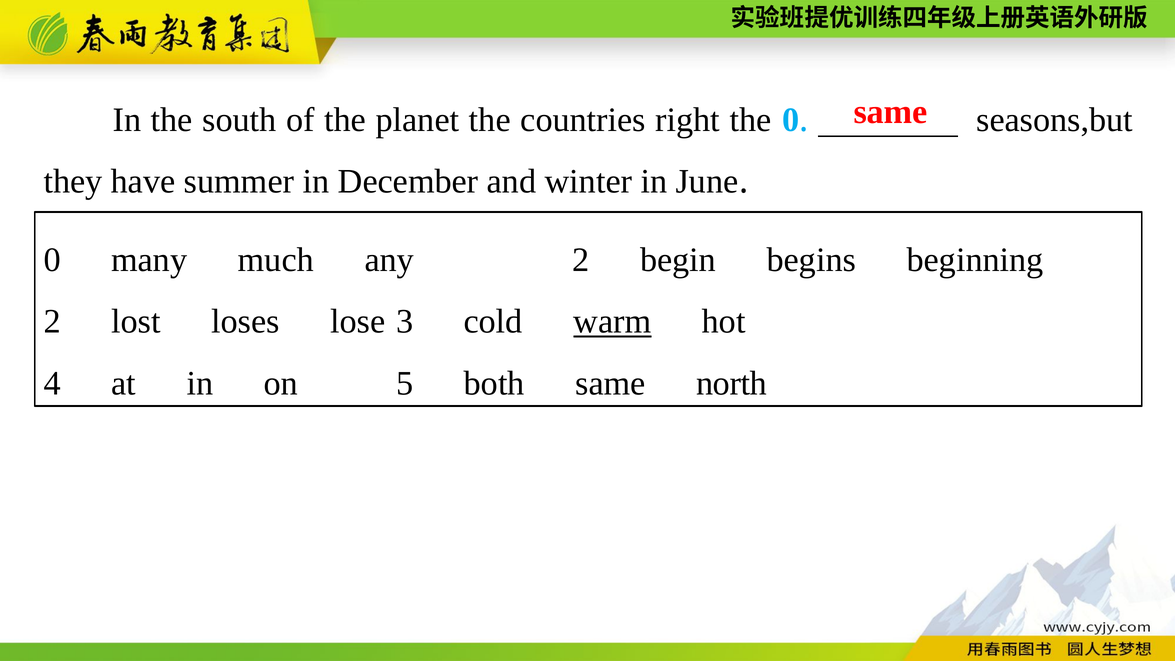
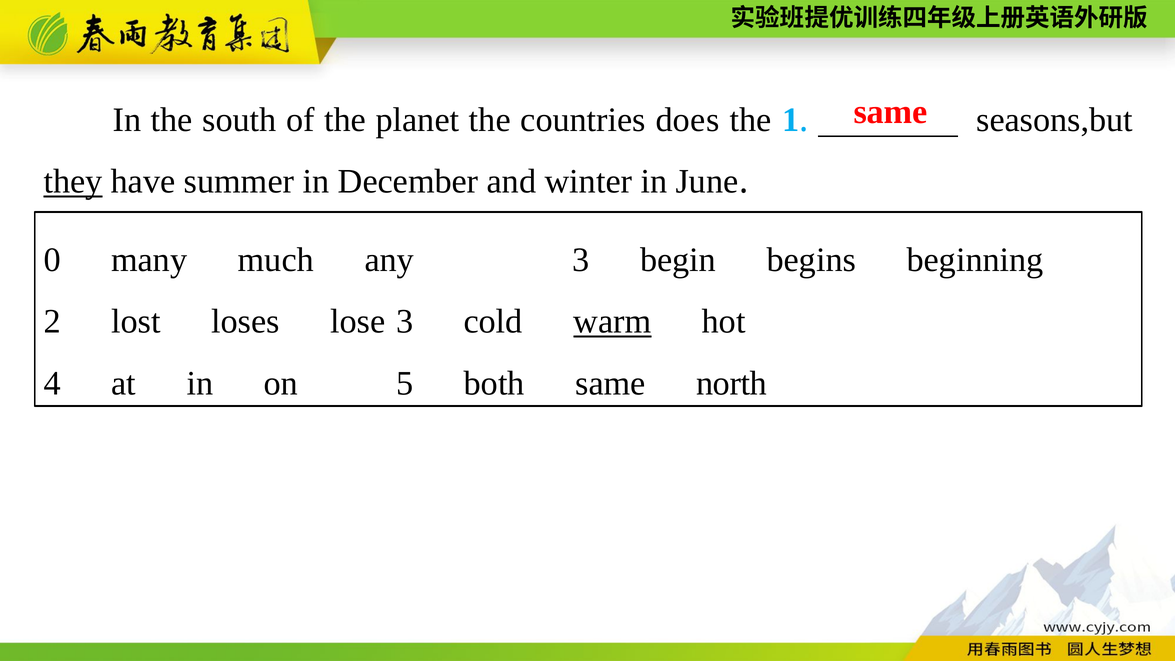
right: right -> does (687, 120)
the 0: 0 -> 1 (791, 120)
they underline: none -> present (73, 182)
any 2: 2 -> 3 (581, 260)
